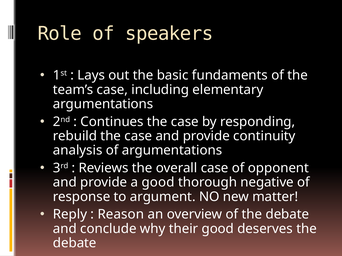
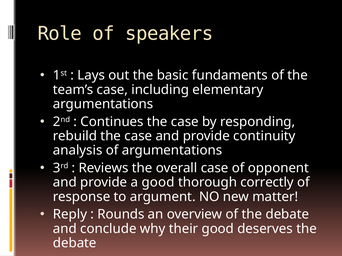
negative: negative -> correctly (267, 183)
Reason: Reason -> Rounds (121, 215)
